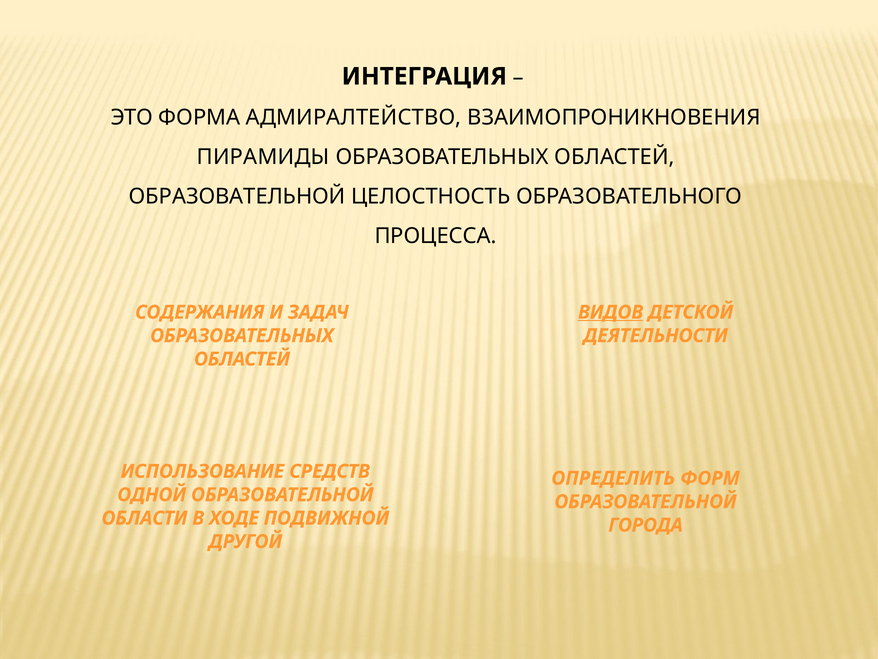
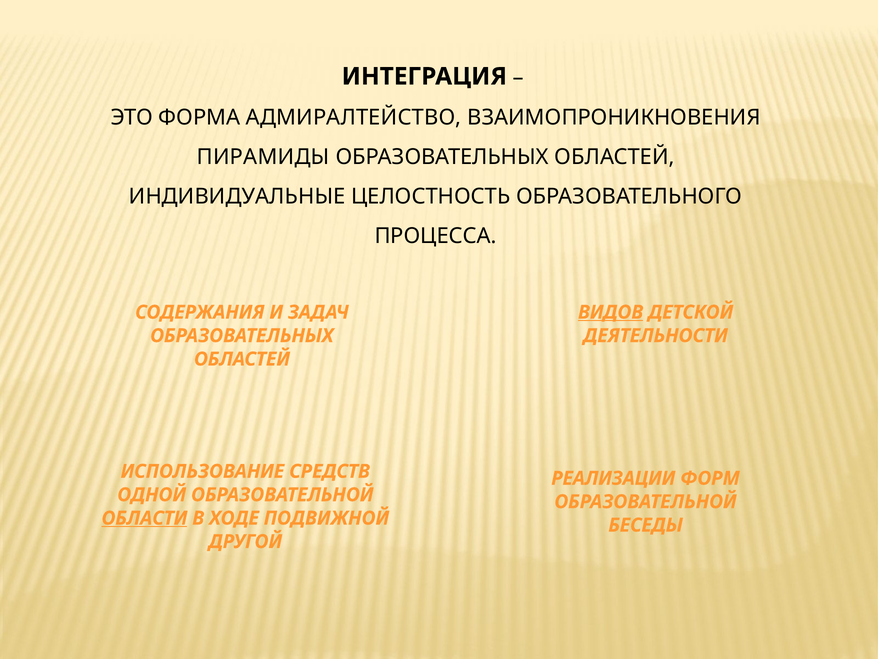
ОБРАЗОВАТЕЛЬНОЙ: ОБРАЗОВАТЕЛЬНОЙ -> ИНДИВИДУАЛЬНЫЕ (237, 196)
ОПРЕДЕЛИТЬ: ОПРЕДЕЛИТЬ -> РЕАЛИЗАЦИИ (613, 478)
ОБЛАСТИ underline: none -> present (144, 518)
ГОРОДА: ГОРОДА -> БЕСЕДЫ (646, 525)
